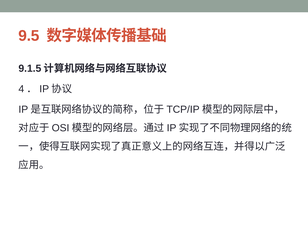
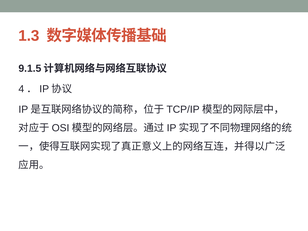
9.5: 9.5 -> 1.3 (29, 36)
